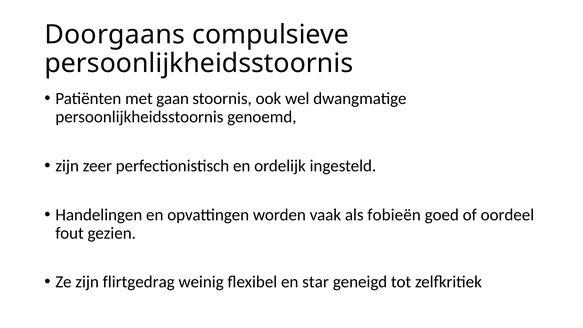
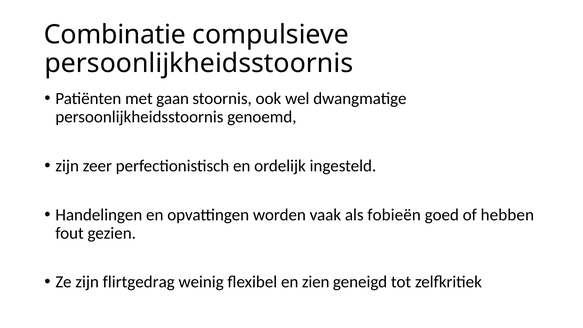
Doorgaans: Doorgaans -> Combinatie (115, 35)
oordeel: oordeel -> hebben (507, 215)
star: star -> zien (316, 282)
